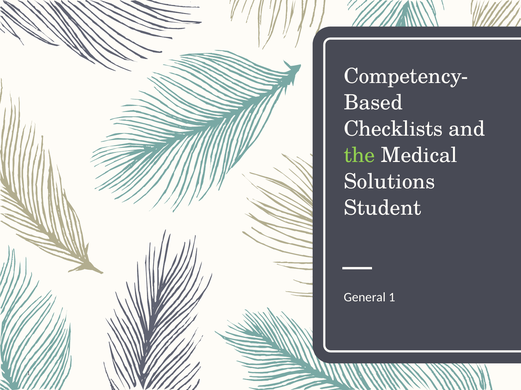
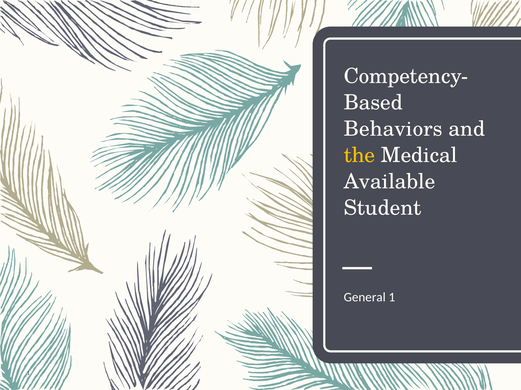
Checklists: Checklists -> Behaviors (393, 129)
the colour: light green -> yellow (359, 156)
Solutions: Solutions -> Available (390, 182)
